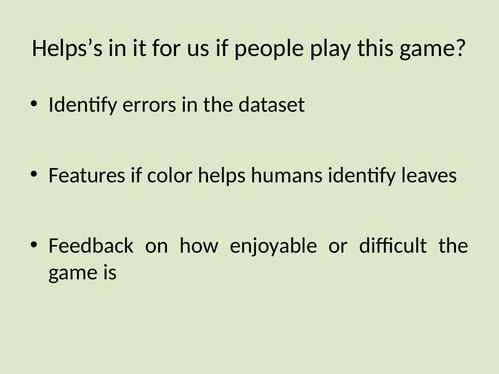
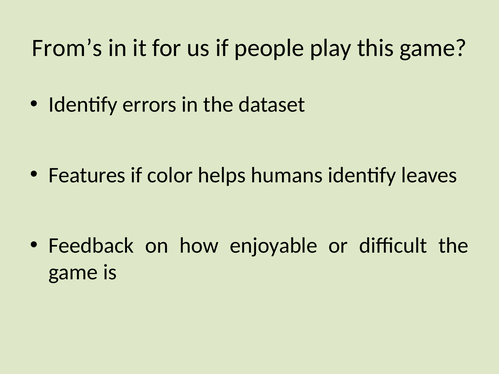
Helps’s: Helps’s -> From’s (67, 48)
